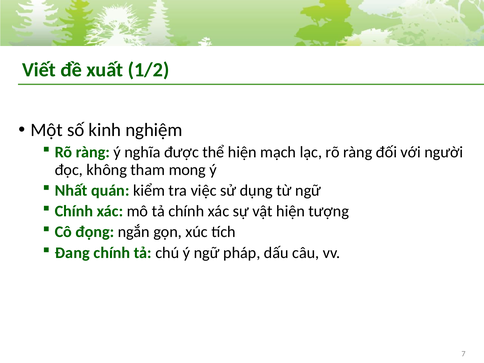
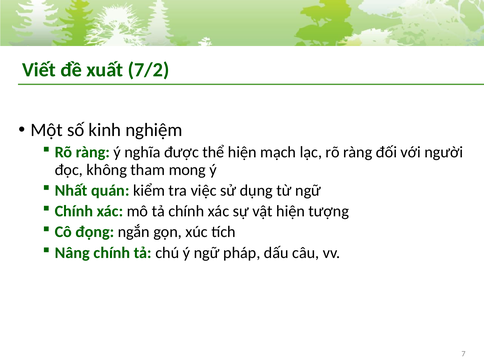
1/2: 1/2 -> 7/2 (149, 70)
Đang: Đang -> Nâng (72, 253)
